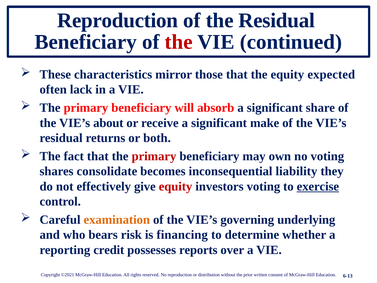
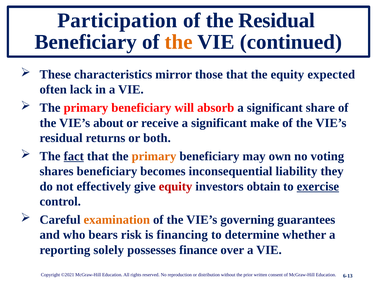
Reproduction: Reproduction -> Participation (117, 20)
the colour: red -> orange (179, 42)
fact underline: none -> present (74, 156)
primary colour: red -> orange (154, 156)
shares consolidate: consolidate -> beneficiary (107, 171)
investors voting: voting -> obtain (264, 186)
underlying: underlying -> guarantees (306, 220)
credit: credit -> solely (109, 250)
reports: reports -> finance (198, 250)
